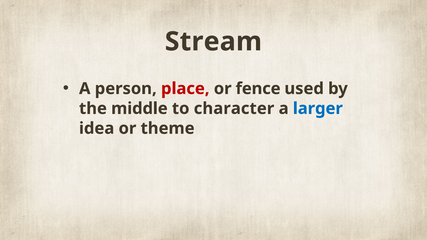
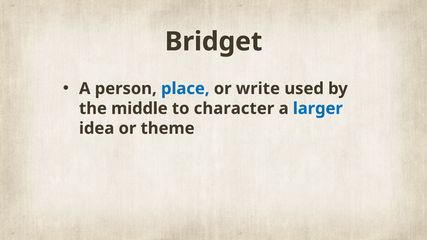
Stream: Stream -> Bridget (214, 42)
place colour: red -> blue (185, 89)
fence: fence -> write (258, 89)
